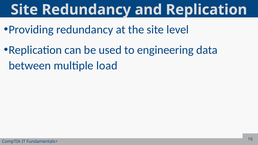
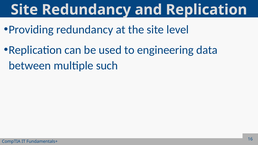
load: load -> such (107, 66)
